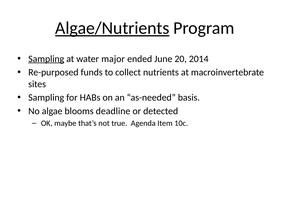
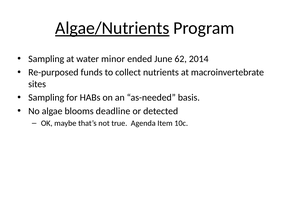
Sampling underline: present -> none (46, 59)
major: major -> minor (113, 59)
20: 20 -> 62 (181, 59)
